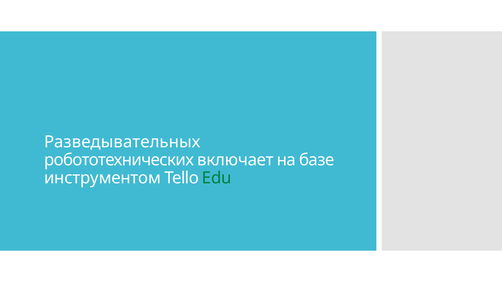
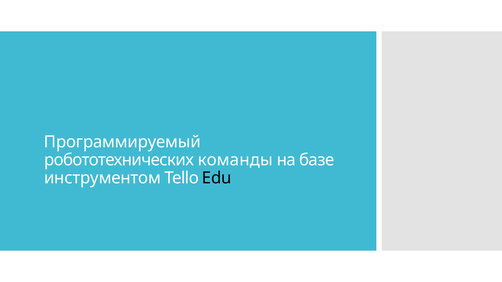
Разведывательных: Разведывательных -> Программируемый (122, 142)
включает: включает -> команды (235, 160)
Edu colour: green -> black (217, 178)
